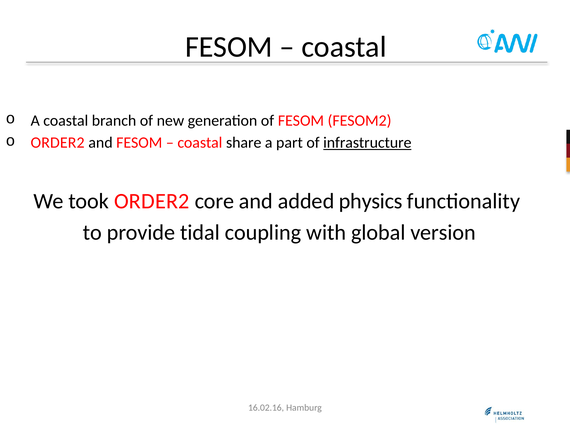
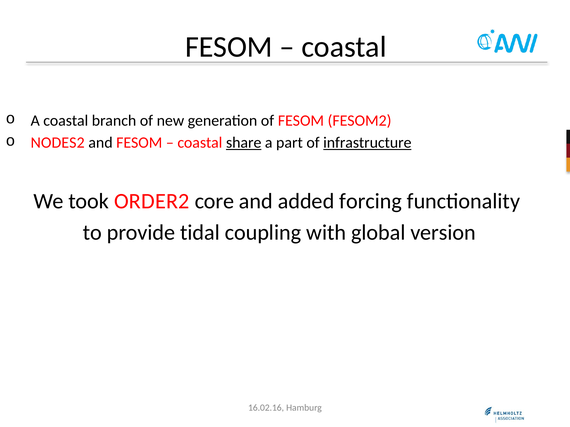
ORDER2: ORDER2 -> NODES2 (58, 143)
share underline: none -> present (244, 143)
physics: physics -> forcing (371, 202)
